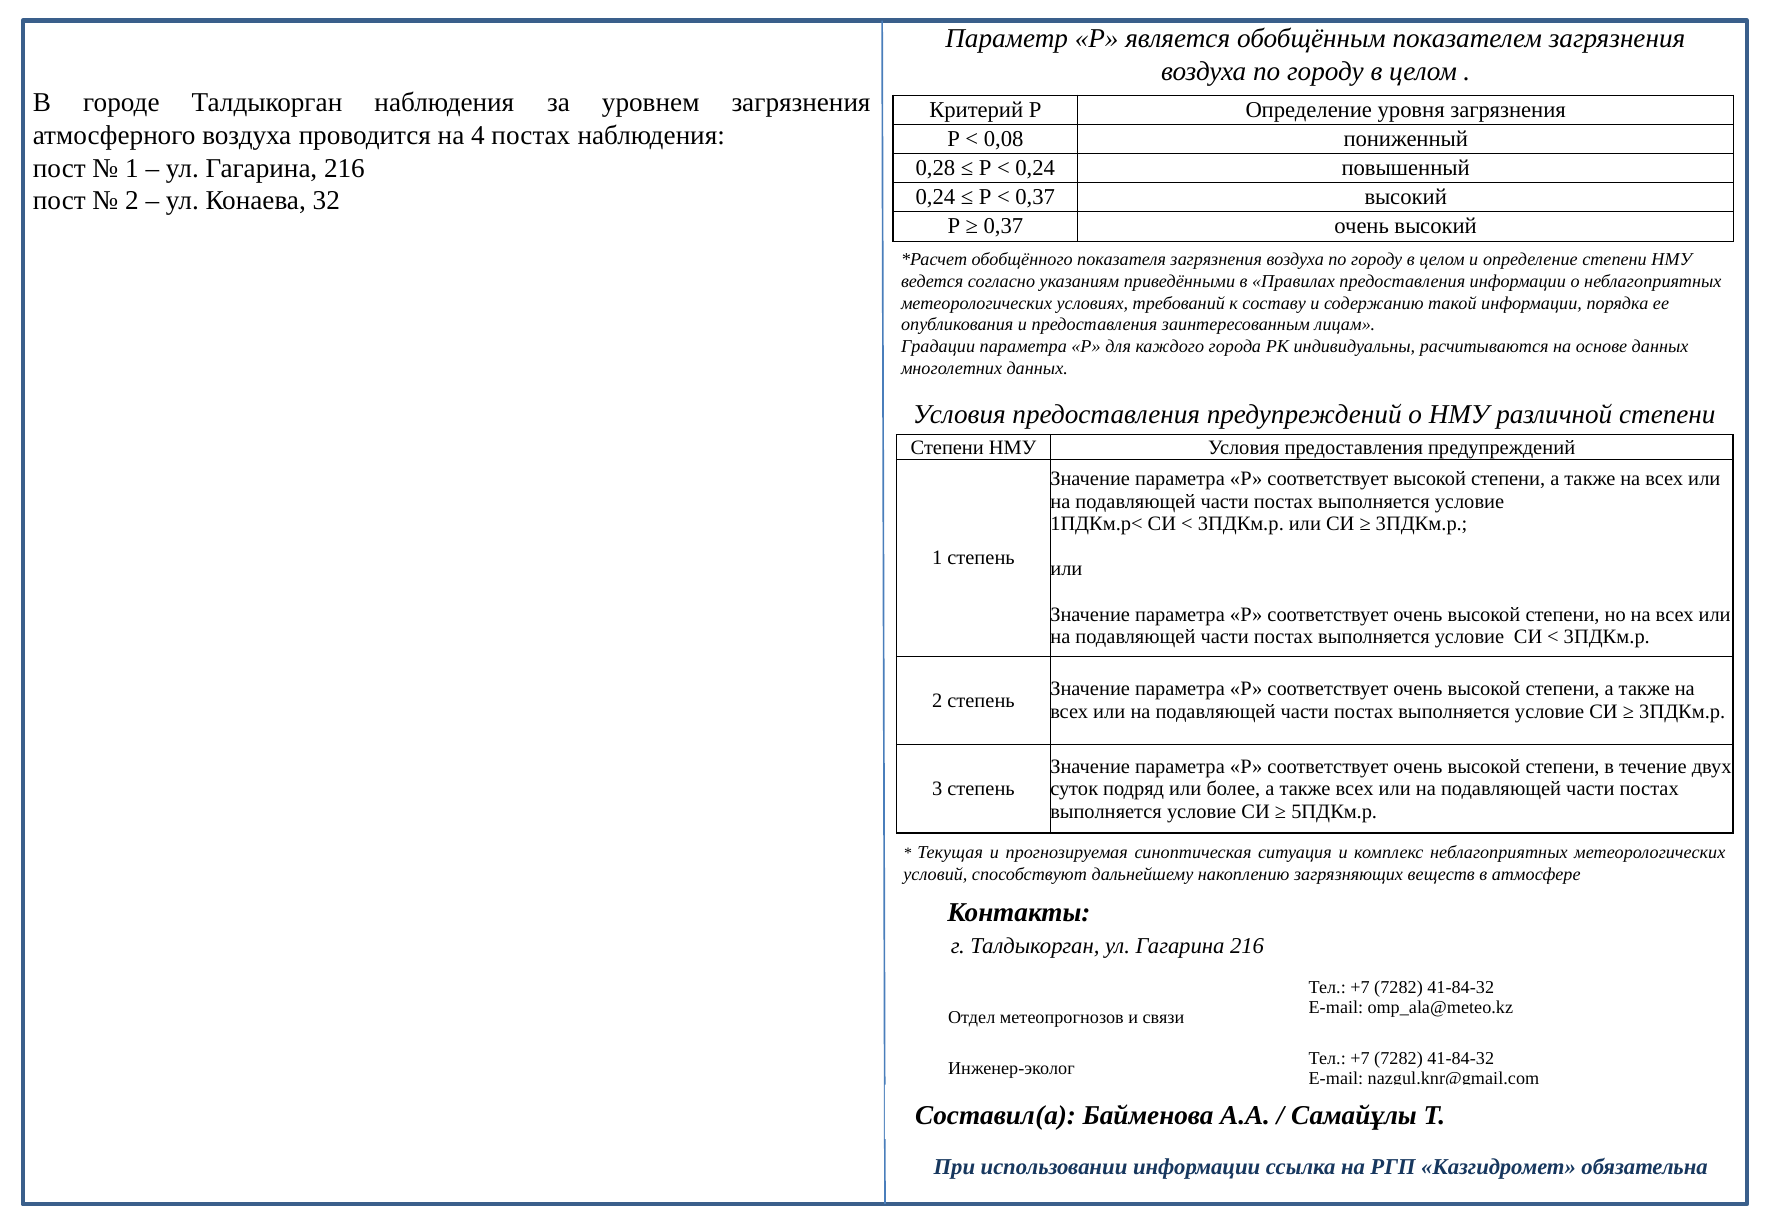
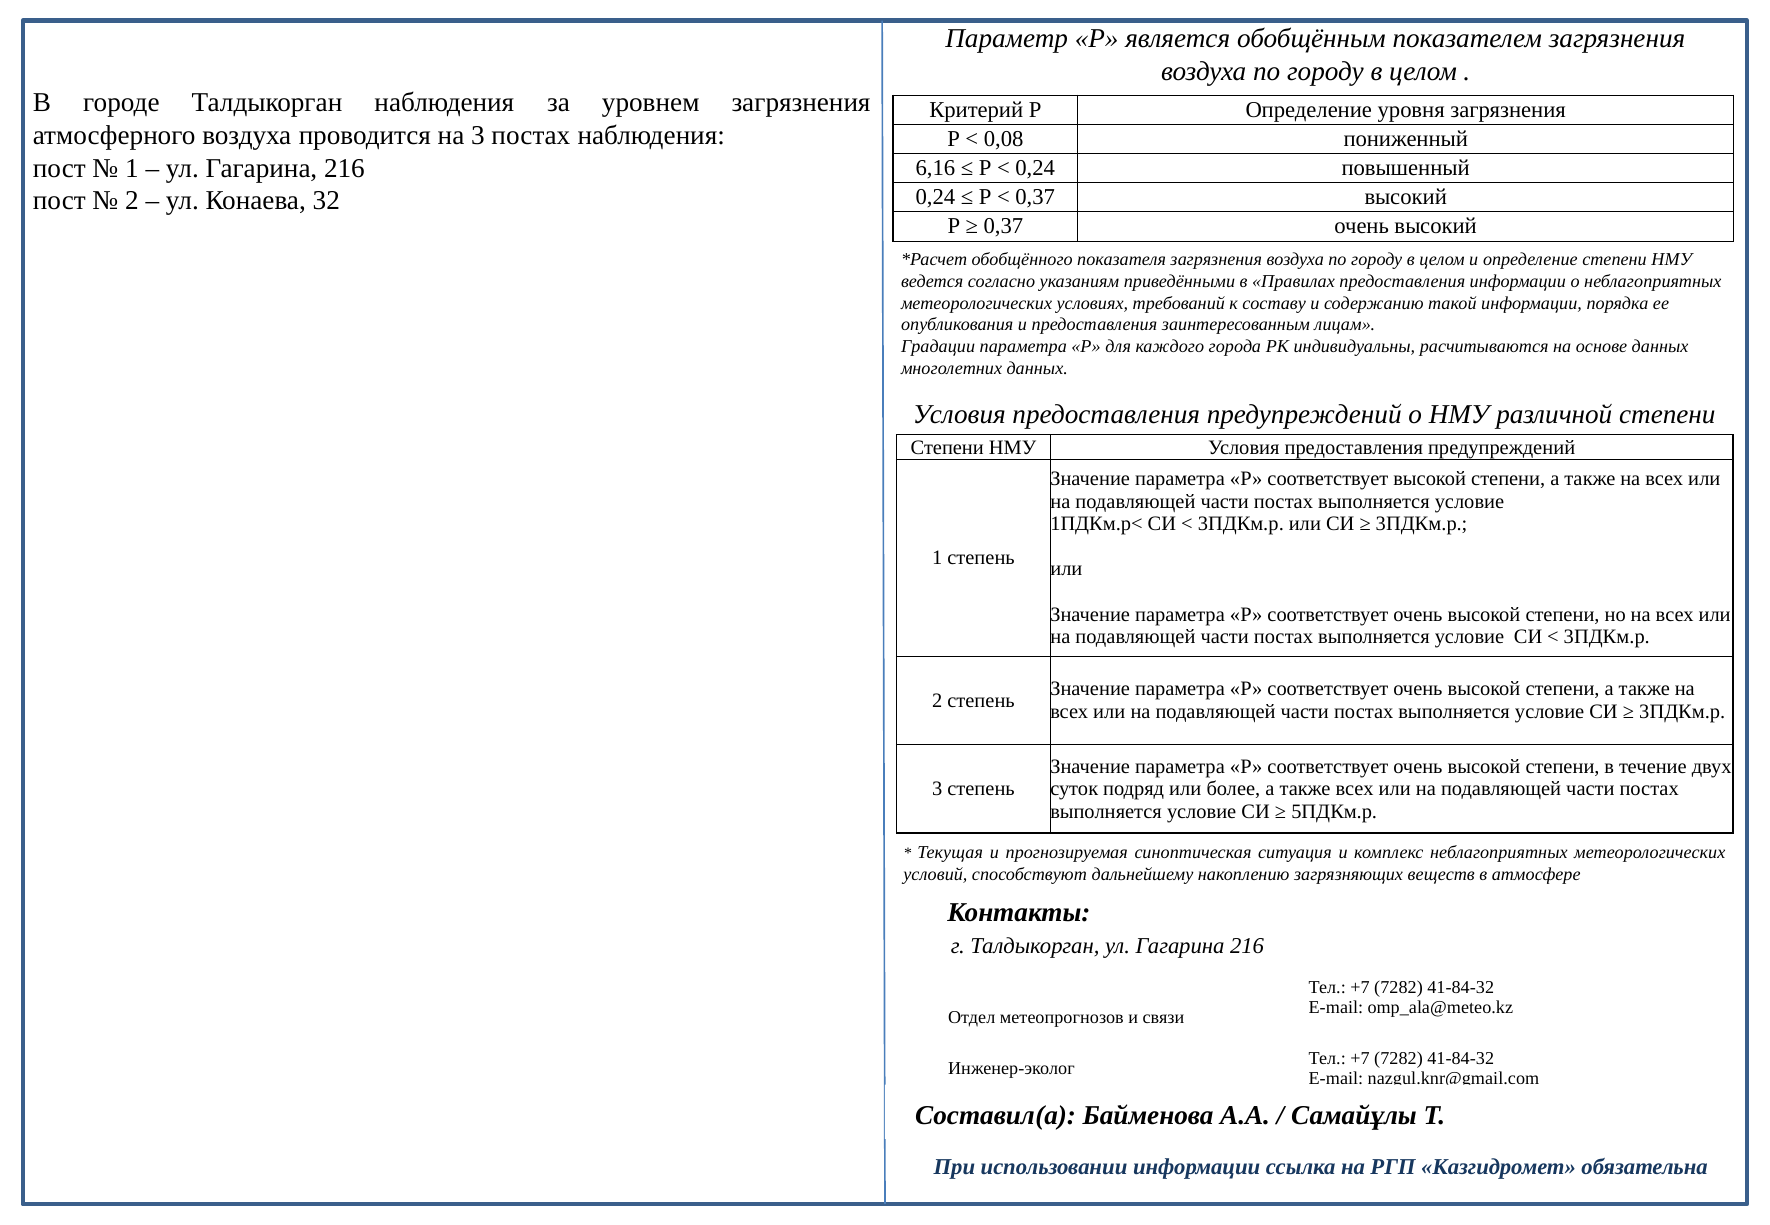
на 4: 4 -> 3 (478, 135)
0,28: 0,28 -> 6,16 (935, 168)
